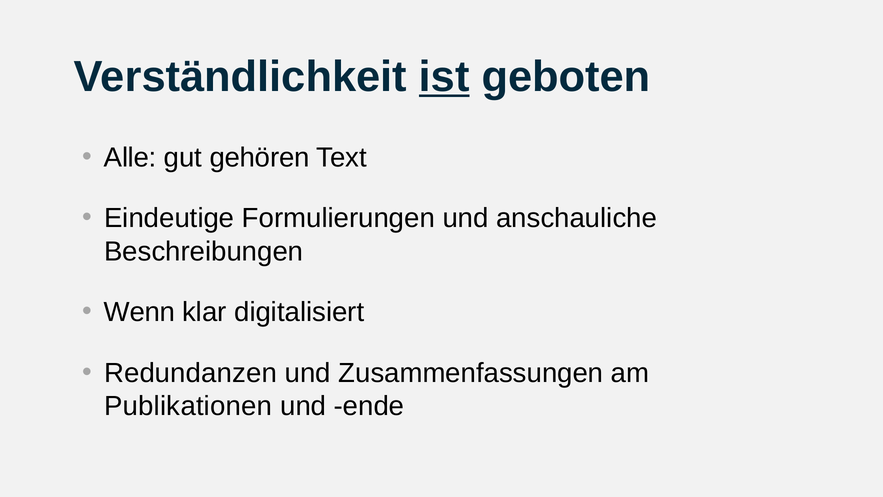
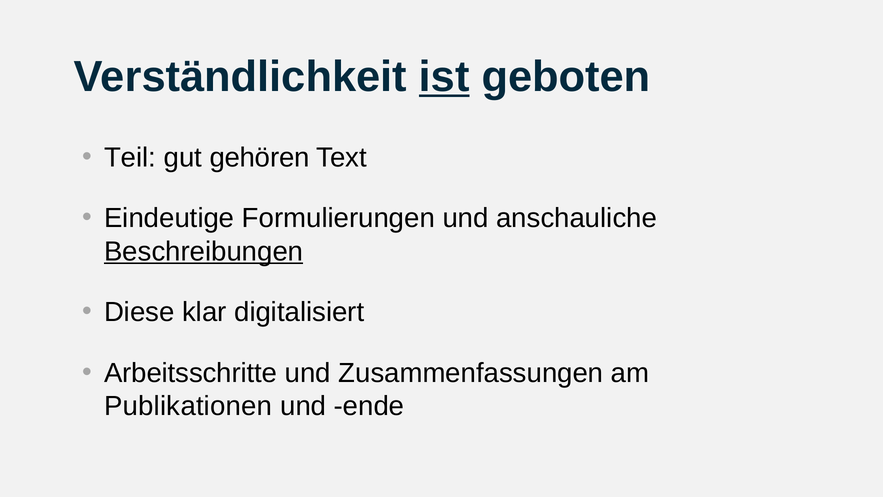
Alle: Alle -> Teil (130, 158)
Beschreibungen underline: none -> present (204, 251)
Wenn: Wenn -> Diese (139, 312)
Redundanzen: Redundanzen -> Arbeitsschritte (191, 373)
